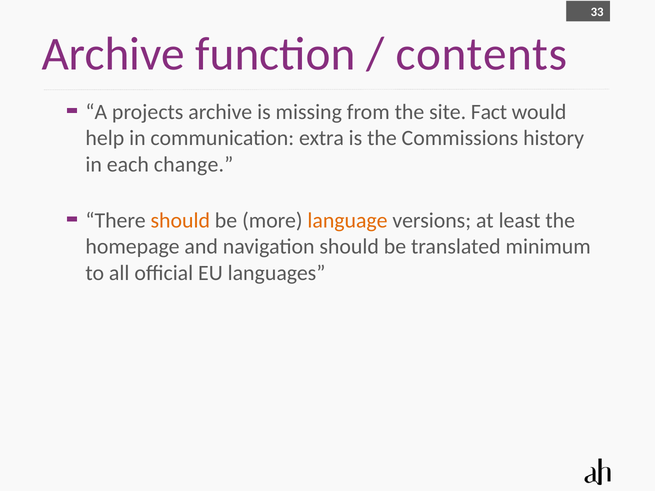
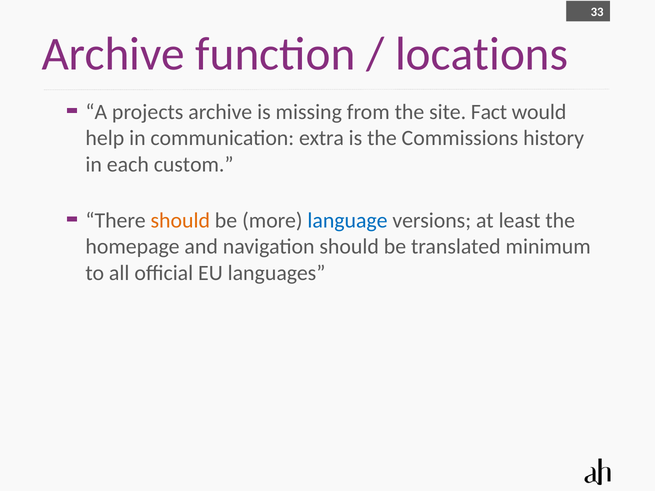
contents: contents -> locations (482, 54)
change: change -> custom (194, 165)
language colour: orange -> blue (348, 221)
